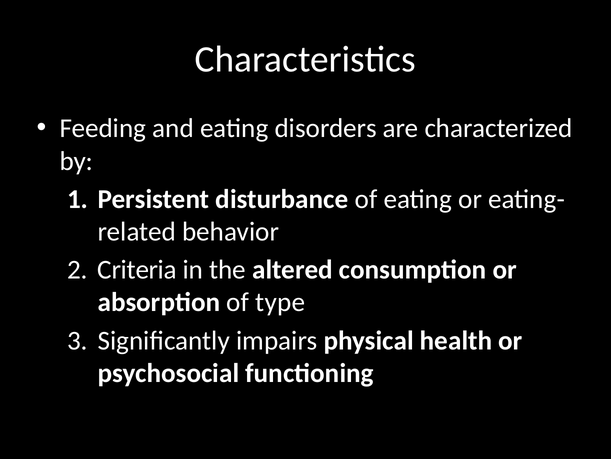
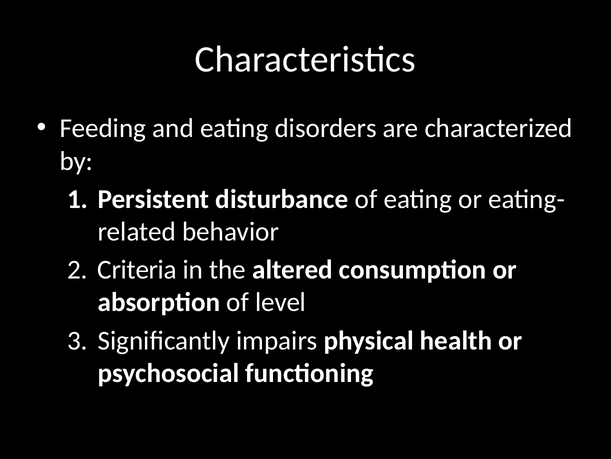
type: type -> level (281, 302)
